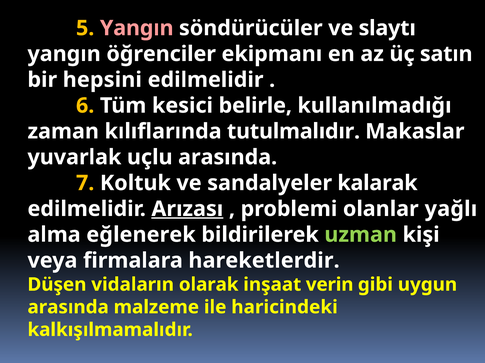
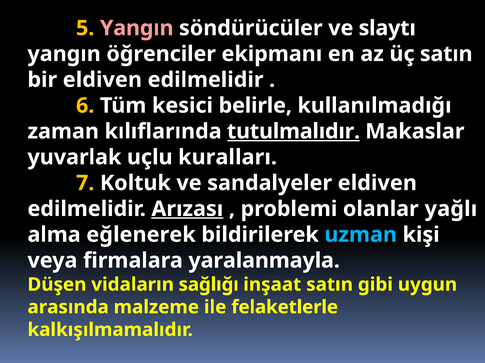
bir hepsini: hepsini -> eldiven (102, 80)
tutulmalıdır underline: none -> present (293, 132)
uçlu arasında: arasında -> kuralları (228, 158)
sandalyeler kalarak: kalarak -> eldiven (377, 183)
uzman colour: light green -> light blue (361, 235)
hareketlerdir: hareketlerdir -> yaralanmayla (264, 261)
olarak: olarak -> sağlığı (209, 285)
inşaat verin: verin -> satın (330, 285)
haricindeki: haricindeki -> felaketlerle (285, 308)
